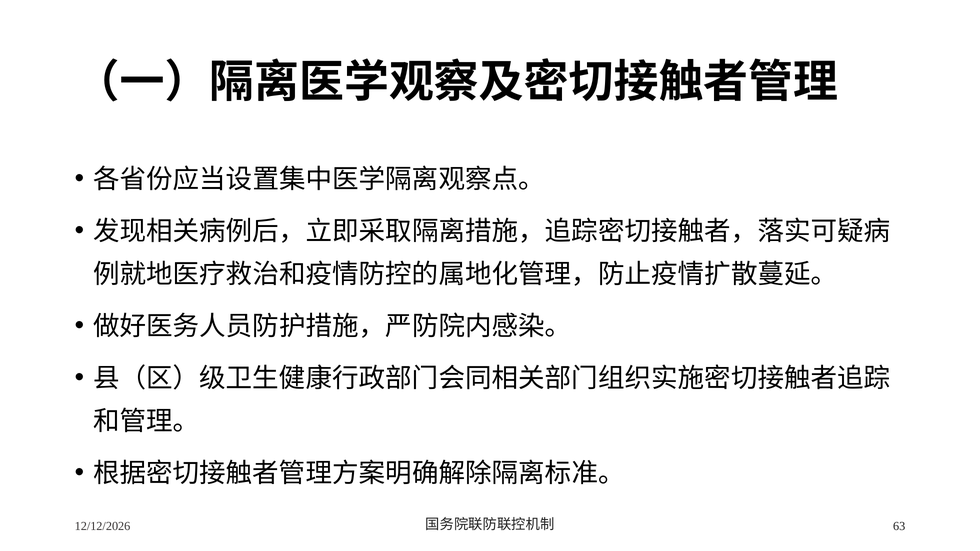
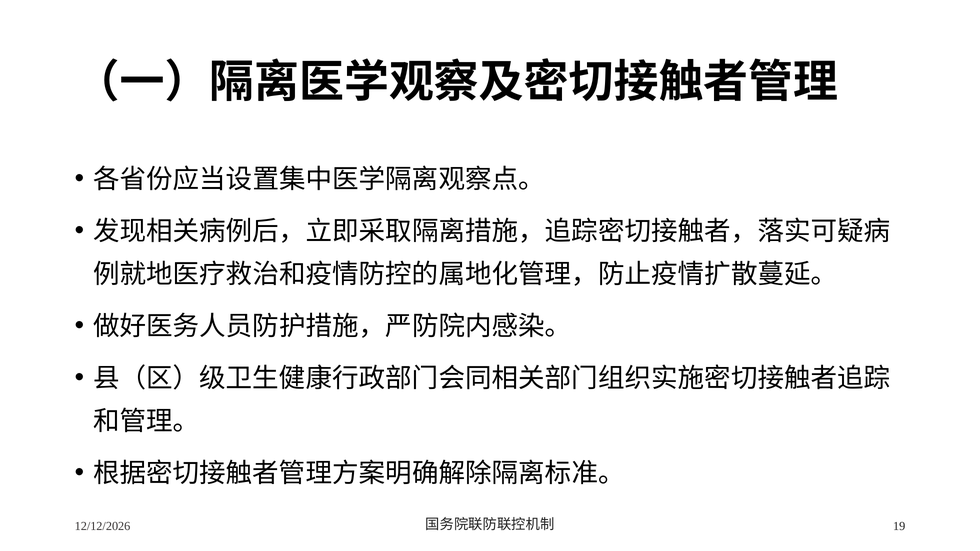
63: 63 -> 19 (899, 526)
